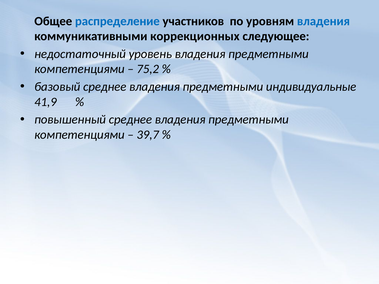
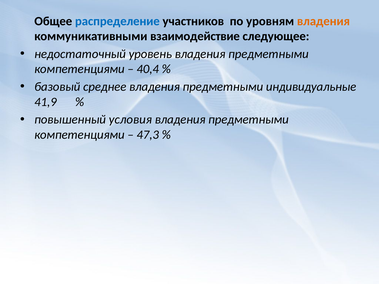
владения colour: blue -> orange (323, 21)
коррекционных: коррекционных -> взаимодействие (195, 36)
75,2: 75,2 -> 40,4 (148, 69)
повышенный среднее: среднее -> условия (130, 120)
39,7: 39,7 -> 47,3 (148, 135)
